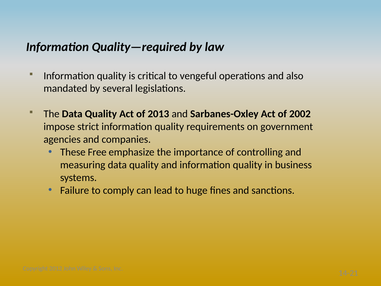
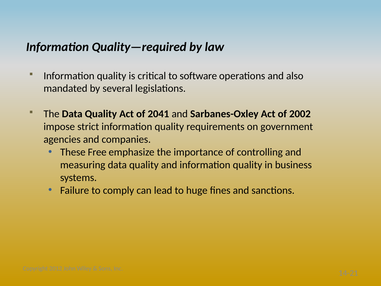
vengeful: vengeful -> software (198, 76)
2013: 2013 -> 2041 (158, 114)
